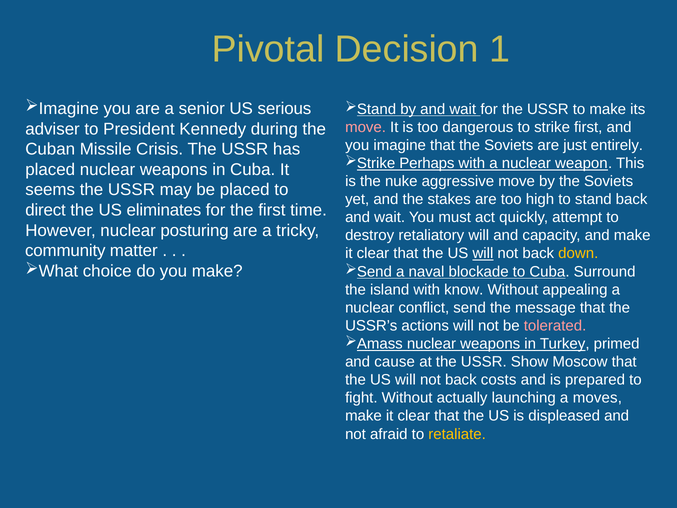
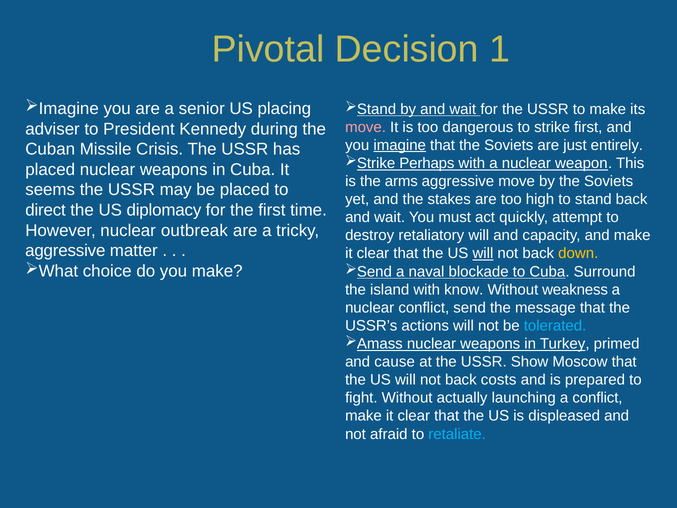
serious: serious -> placing (284, 109)
imagine underline: none -> present (400, 145)
nuke: nuke -> arms (401, 181)
eliminates: eliminates -> diplomacy (164, 210)
posturing: posturing -> outbreak (194, 230)
community: community -> aggressive (65, 251)
appealing: appealing -> weakness (575, 289)
tolerated colour: pink -> light blue (555, 326)
a moves: moves -> conflict (597, 398)
retaliate colour: yellow -> light blue (457, 434)
